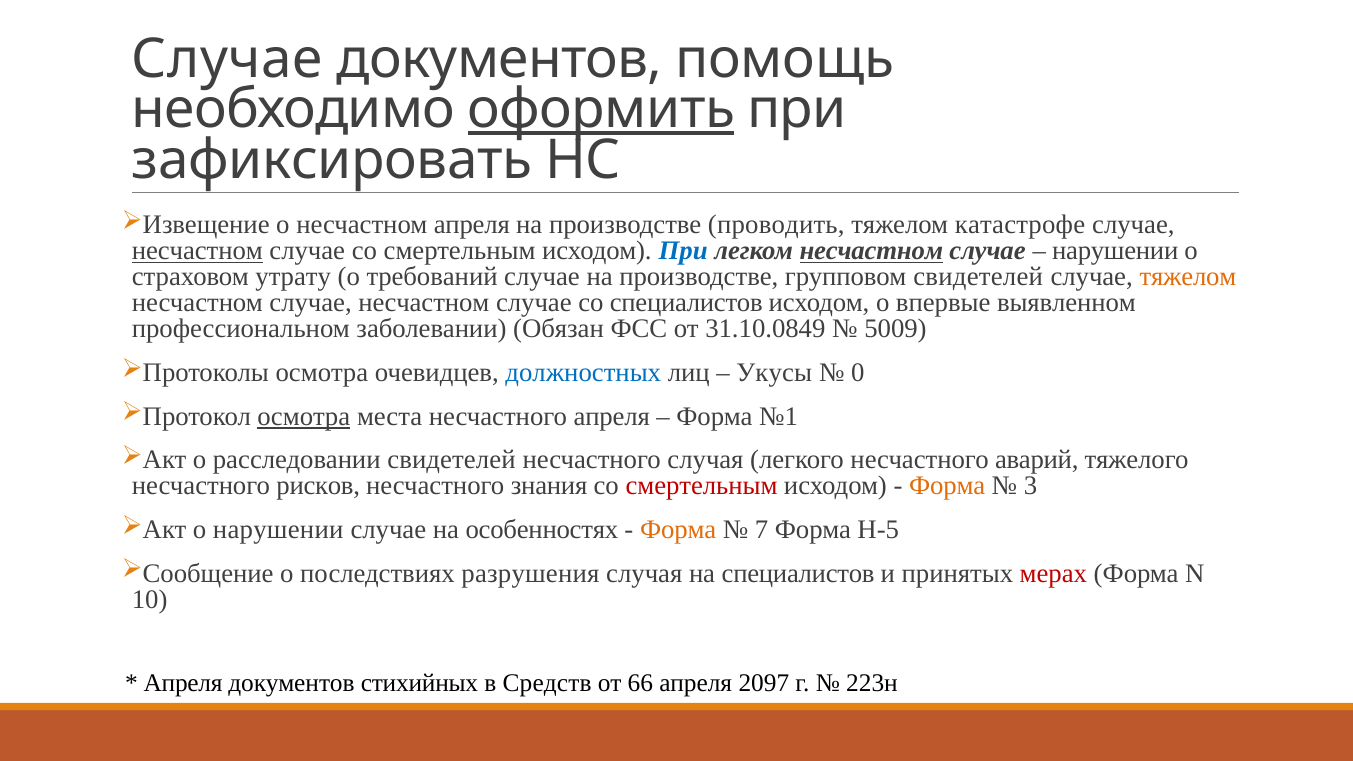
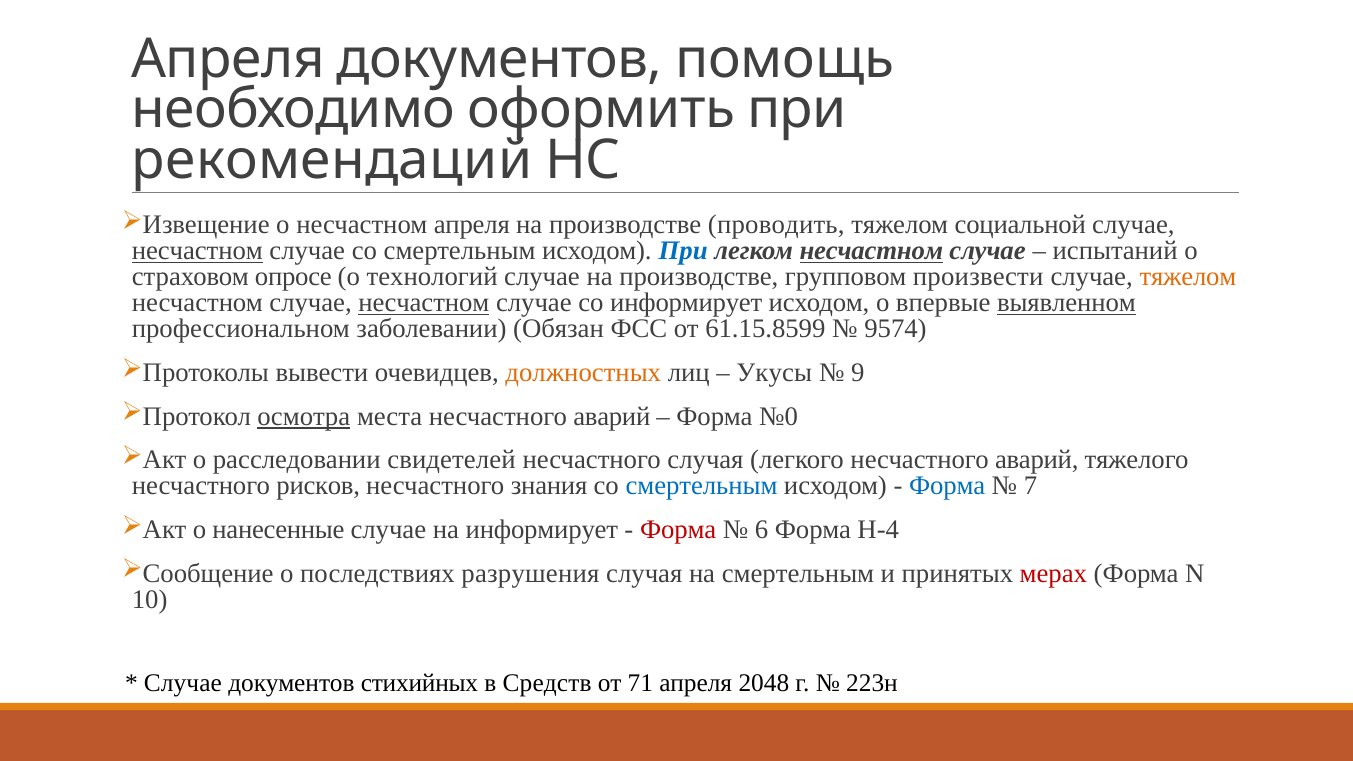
Случае: Случае -> Апреля (228, 59)
оформить underline: present -> none (601, 110)
зафиксировать: зафиксировать -> рекомендаций (332, 160)
катастрофе: катастрофе -> социальной (1020, 225)
нарушении: нарушении -> испытаний (1115, 251)
утрату: утрату -> опросе (293, 277)
требований: требований -> технологий (432, 277)
групповом свидетелей: свидетелей -> произвести (978, 277)
несчастном underline: none -> present (424, 303)
со специалистов: специалистов -> информирует (686, 303)
выявленном underline: none -> present (1066, 303)
31.10.0849: 31.10.0849 -> 61.15.8599 (765, 329)
5009: 5009 -> 9574 (895, 329)
осмотра: осмотра -> вывести (322, 373)
должностных colour: blue -> orange (583, 373)
0: 0 -> 9 (858, 373)
места несчастного апреля: апреля -> аварий (612, 416)
№1: №1 -> №0 (778, 416)
смертельным colour: red -> blue (702, 486)
Форма colour: orange -> blue (947, 486)
3: 3 -> 7 (1030, 486)
о нарушении: нарушении -> нанесенные (278, 530)
на особенностях: особенностях -> информирует (542, 530)
Форма colour: orange -> red (678, 530)
7: 7 -> 6 (762, 530)
Н-5: Н-5 -> Н-4 (878, 530)
на специалистов: специалистов -> смертельным (798, 574)
Апреля: Апреля -> Случае (183, 683)
66: 66 -> 71 (640, 683)
2097: 2097 -> 2048 (764, 683)
